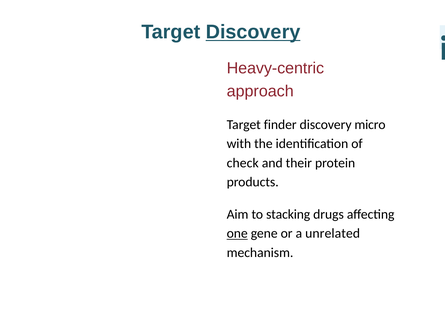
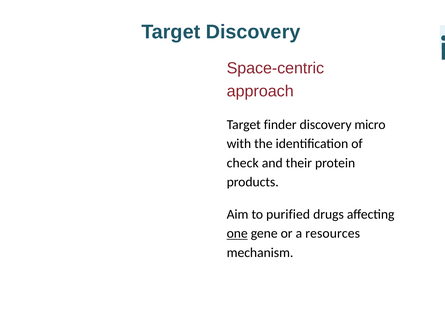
Discovery underline: present -> none (253, 32)
Heavy-centric: Heavy-centric -> Space-centric (275, 68)
stacking: stacking -> purified (288, 214)
unrelated: unrelated -> resources (333, 233)
